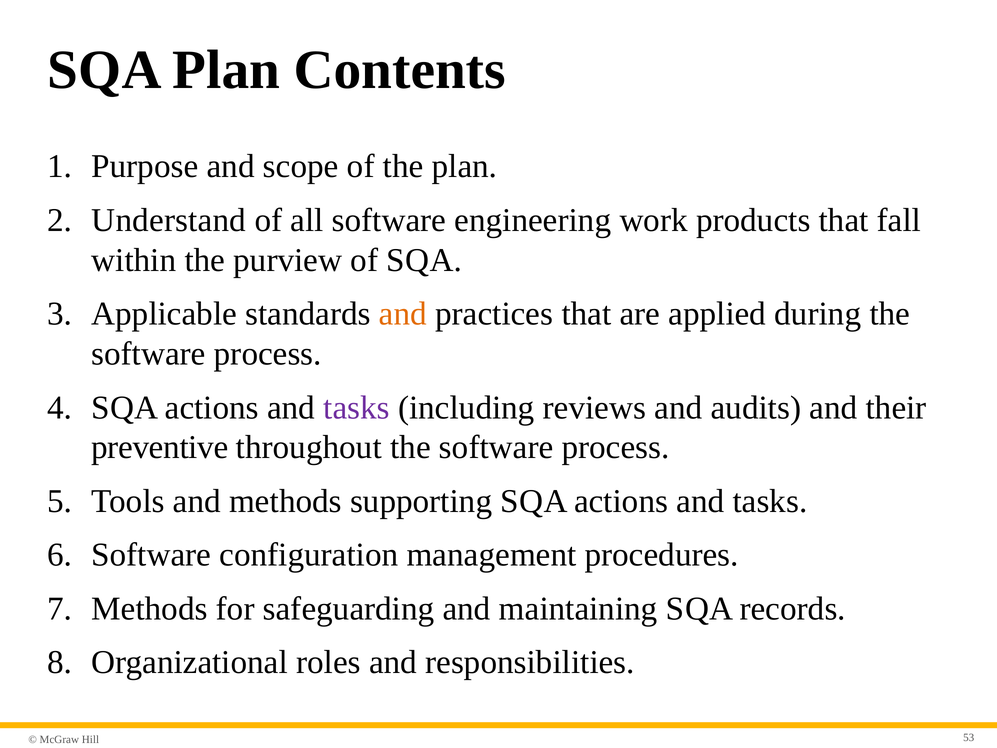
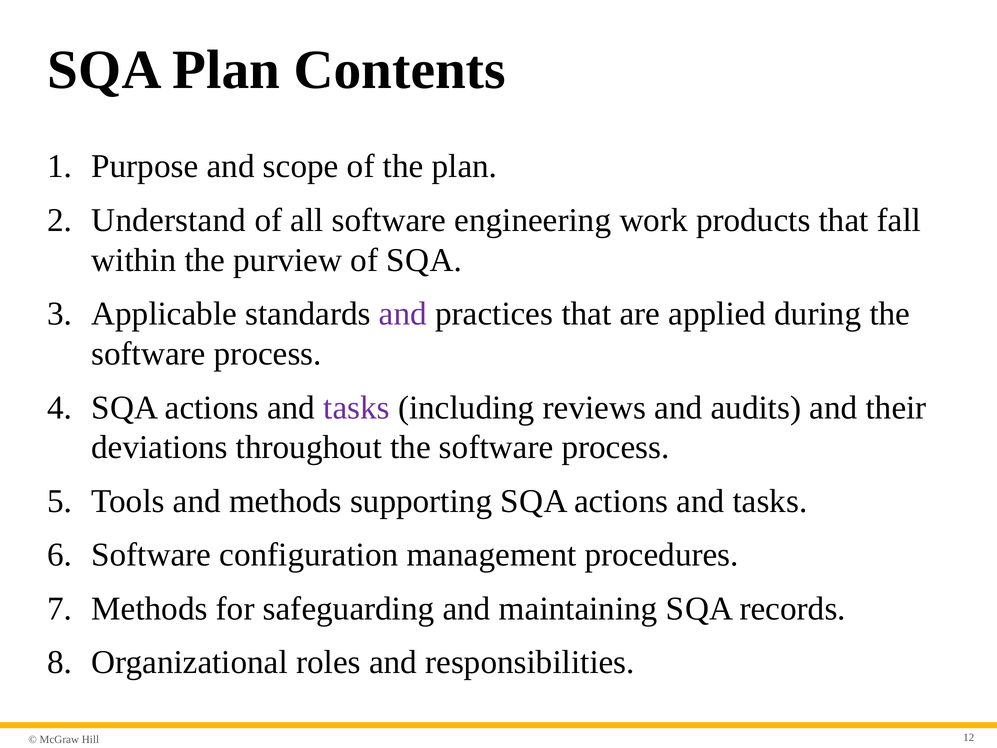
and colour: orange -> purple (403, 314)
preventive: preventive -> deviations (160, 447)
53: 53 -> 12 (969, 737)
